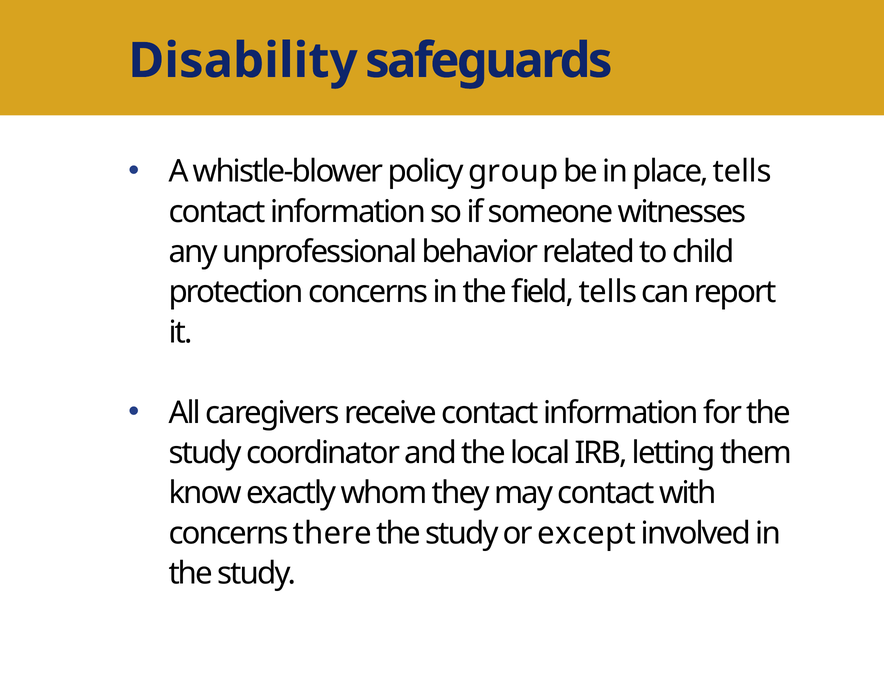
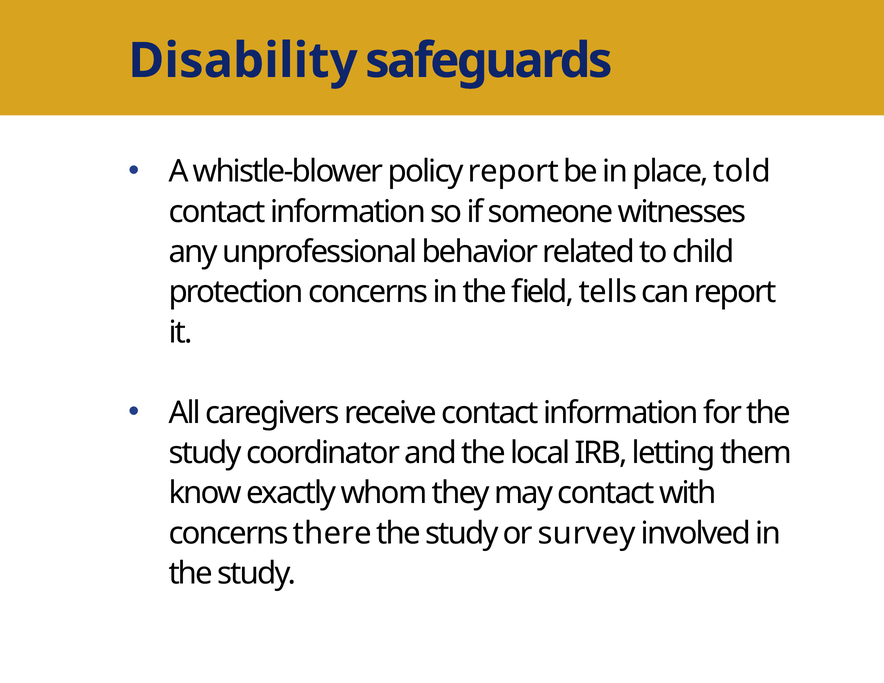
policy group: group -> report (513, 172)
place tells: tells -> told (742, 172)
except: except -> survey (587, 533)
